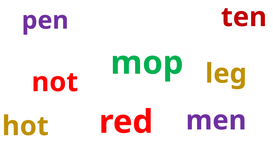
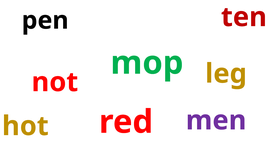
pen colour: purple -> black (45, 21)
